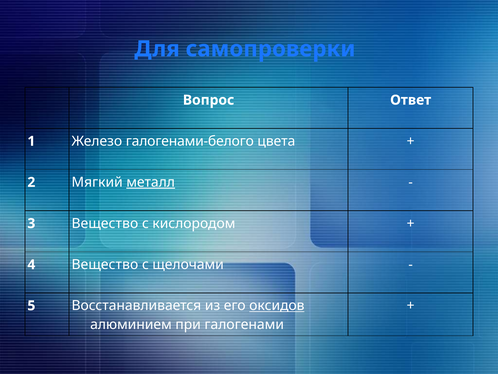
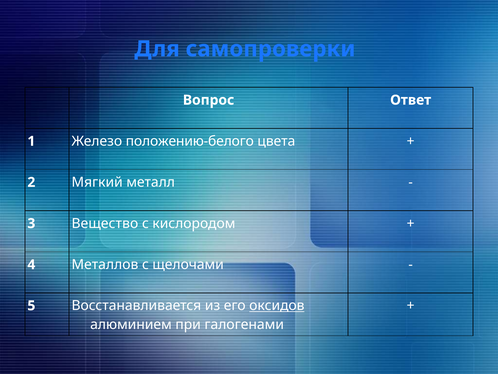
галогенами-белого: галогенами-белого -> положению-белого (190, 141)
металл underline: present -> none (151, 182)
4 Вещество: Вещество -> Металлов (105, 264)
